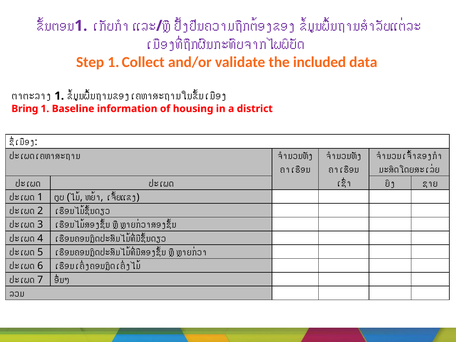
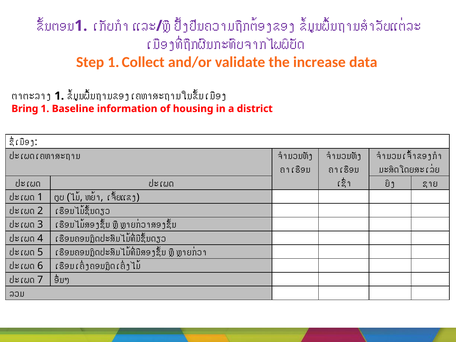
included: included -> increase (319, 62)
